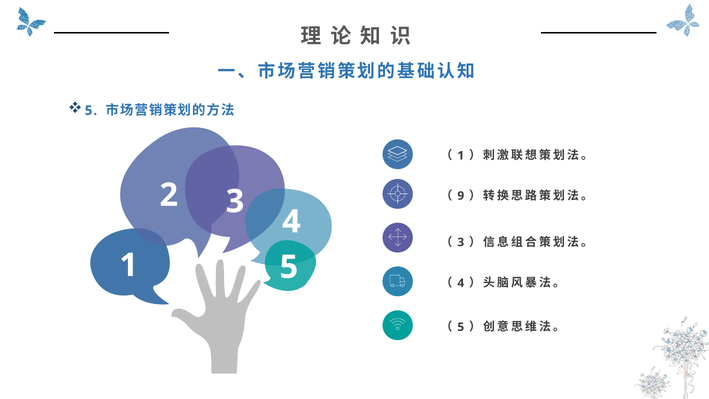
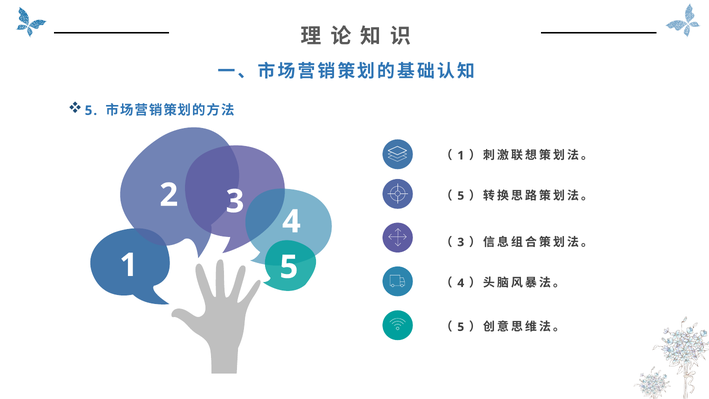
9: 9 -> 5 (461, 196)
